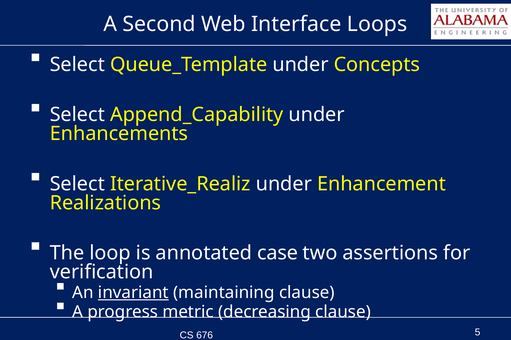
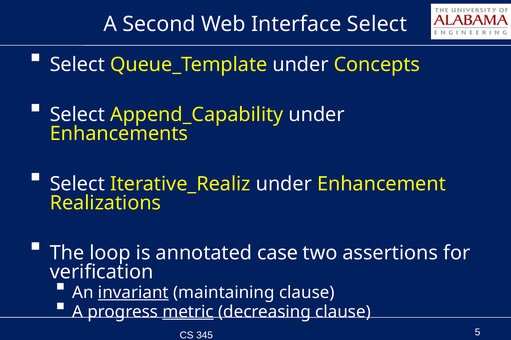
Interface Loops: Loops -> Select (377, 24)
metric underline: none -> present (188, 313)
676: 676 -> 345 (205, 336)
